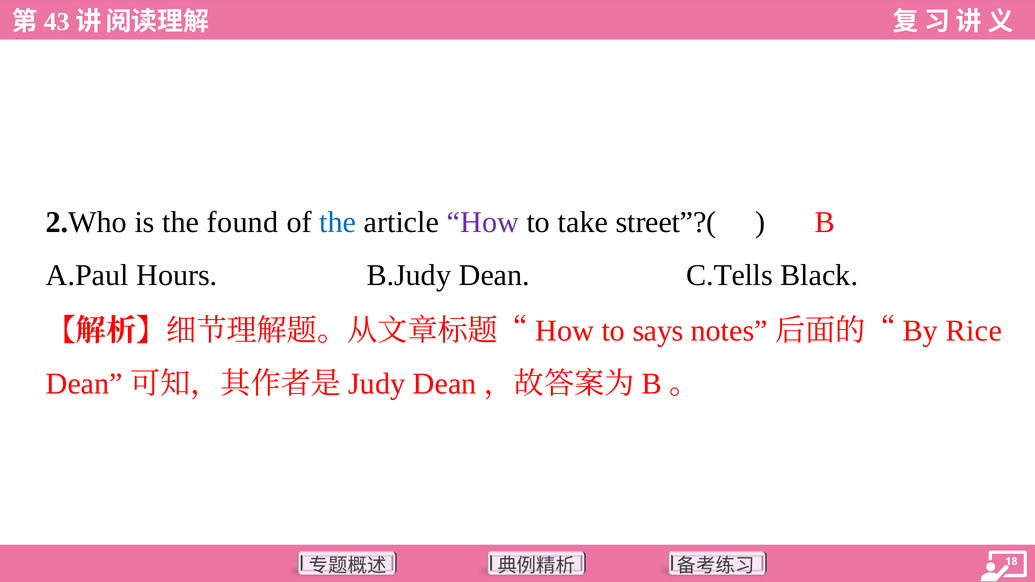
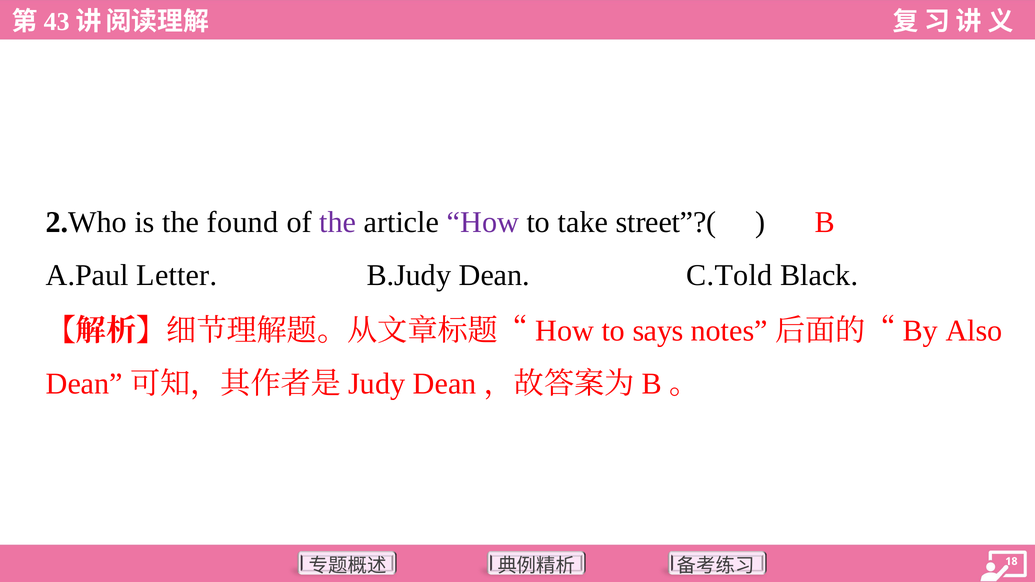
the colour: blue -> purple (338, 222)
Hours: Hours -> Letter (177, 275)
C.Tells: C.Tells -> C.Told (729, 275)
Rice: Rice -> Also (974, 331)
